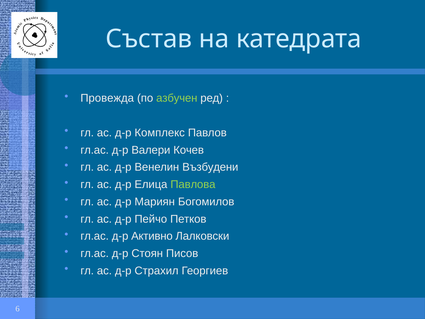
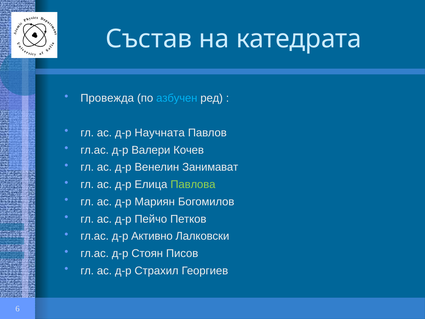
азбучен colour: light green -> light blue (177, 98)
Комплекс: Комплекс -> Научната (160, 133)
Възбудени: Възбудени -> Занимават (210, 167)
